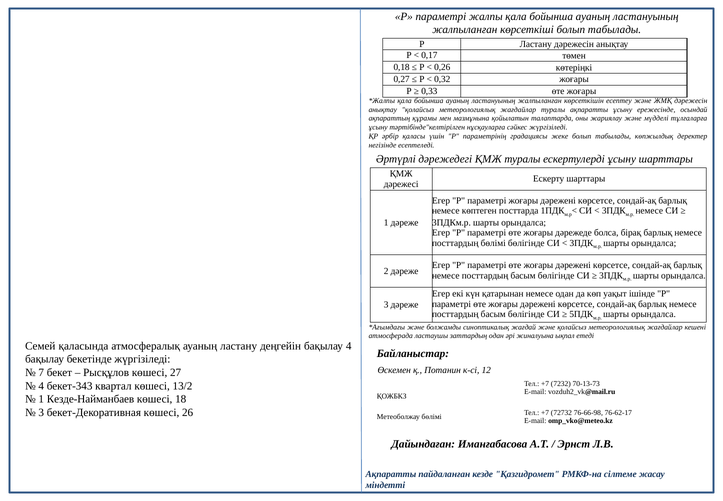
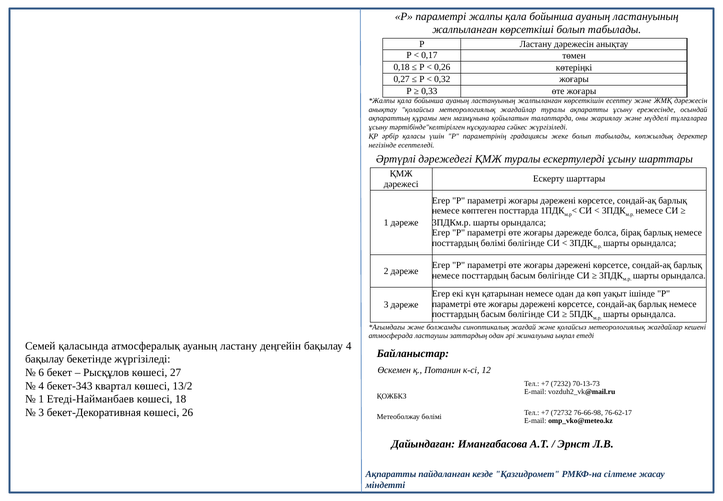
7: 7 -> 6 (41, 372)
Кезде-Найманбаев: Кезде-Найманбаев -> Етеді-Найманбаев (90, 399)
